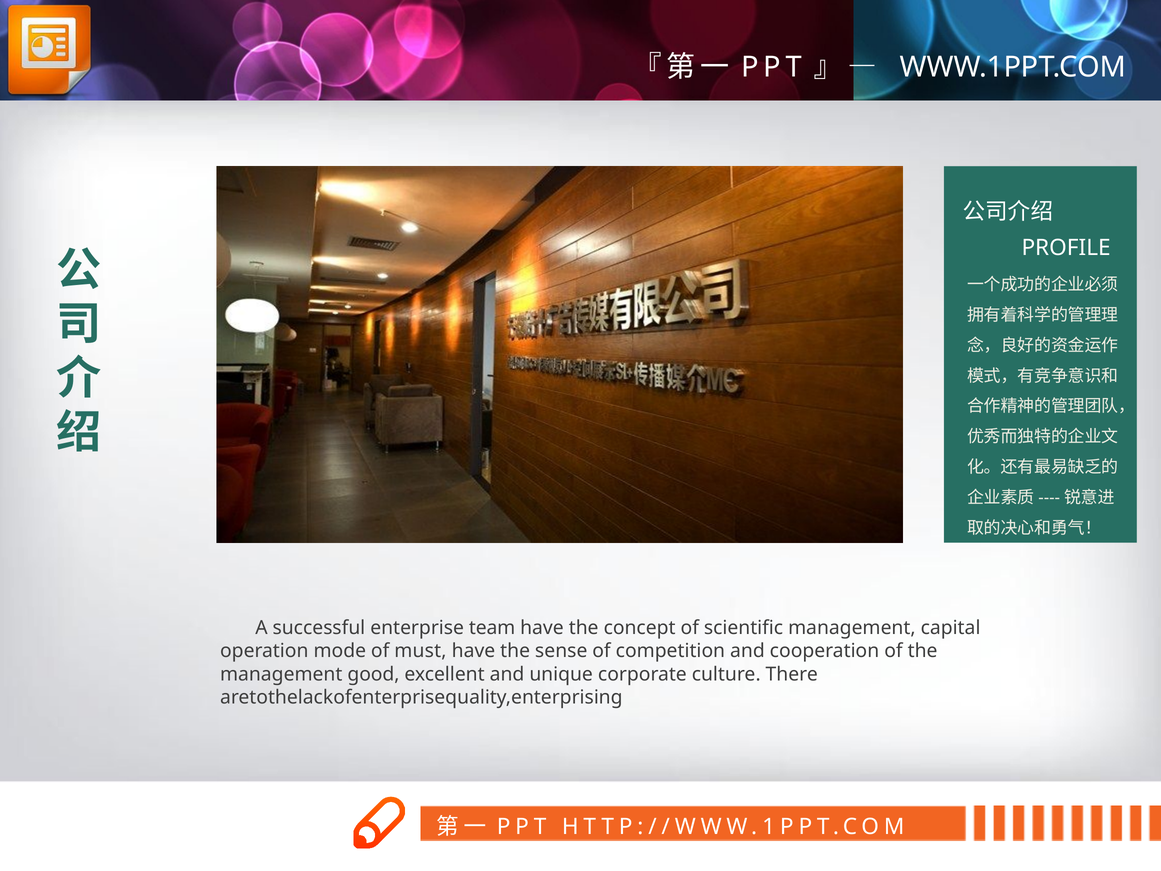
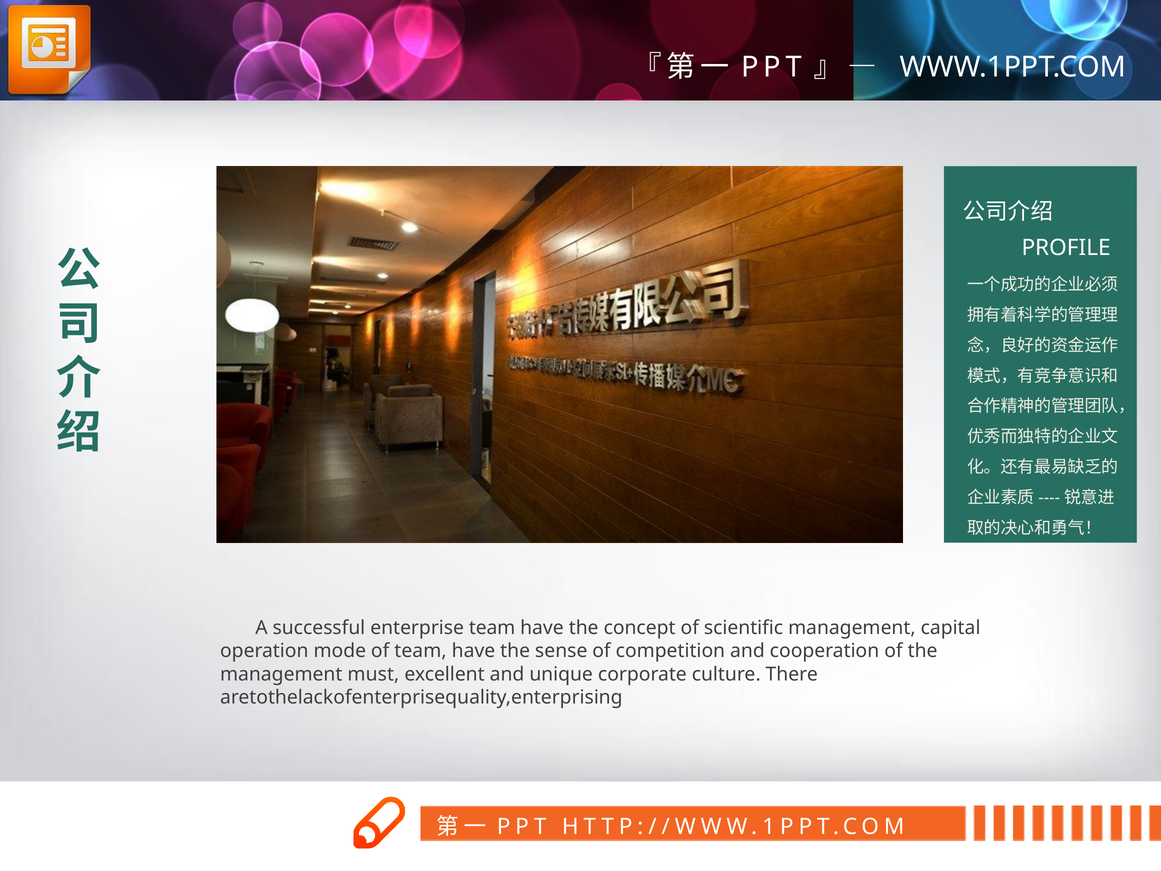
of must: must -> team (420, 651)
good: good -> must (373, 674)
